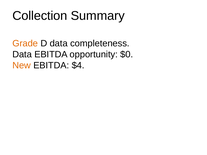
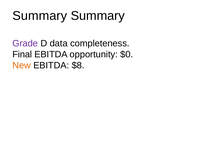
Collection: Collection -> Summary (40, 16)
Grade colour: orange -> purple (25, 43)
Data: Data -> Final (22, 54)
$4: $4 -> $8 (78, 65)
